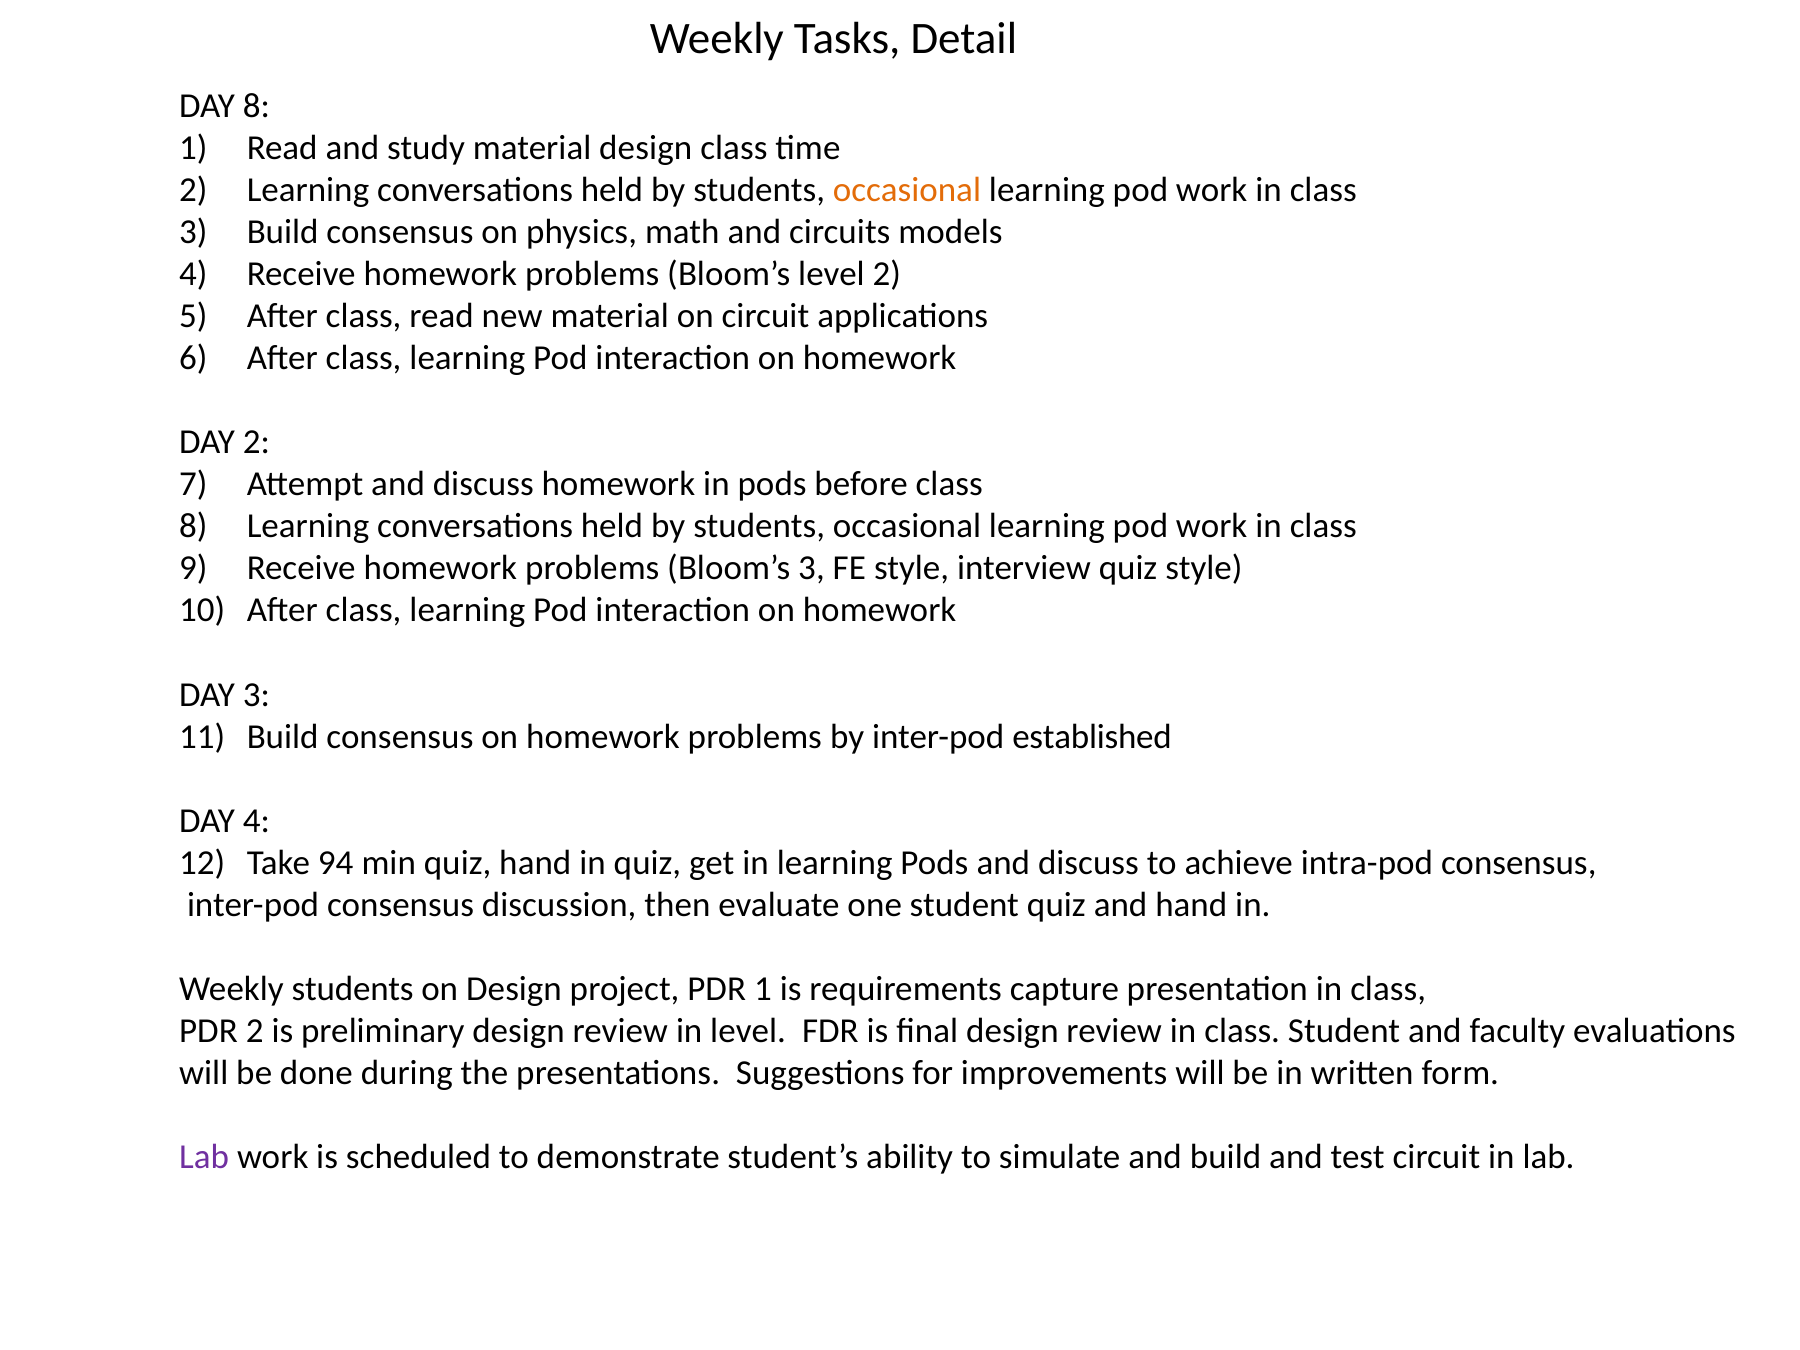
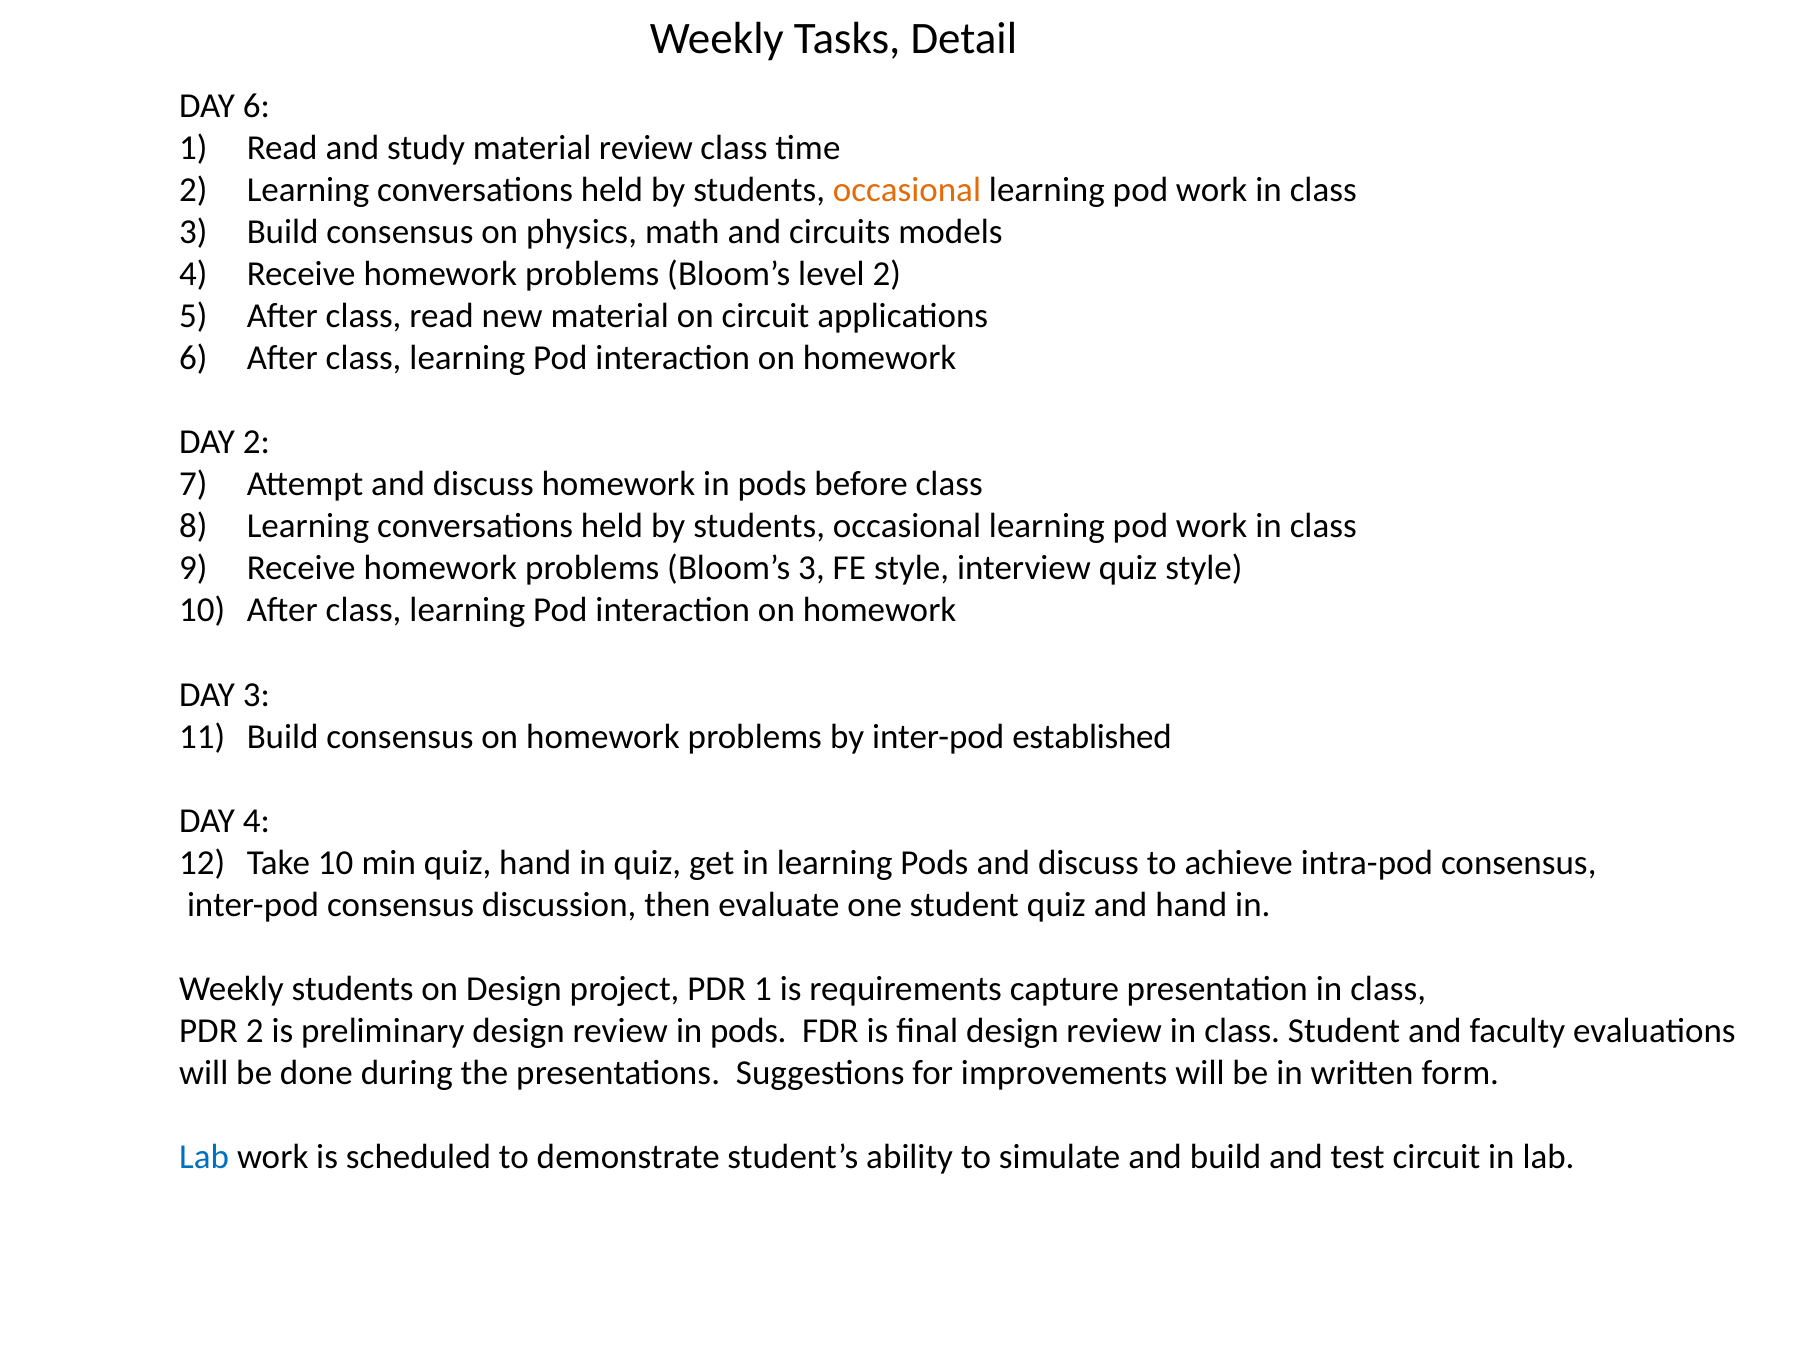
DAY 8: 8 -> 6 (256, 106)
material design: design -> review (646, 148)
Take 94: 94 -> 10 (336, 863)
review in level: level -> pods (748, 1031)
Lab colour: purple -> blue (204, 1157)
